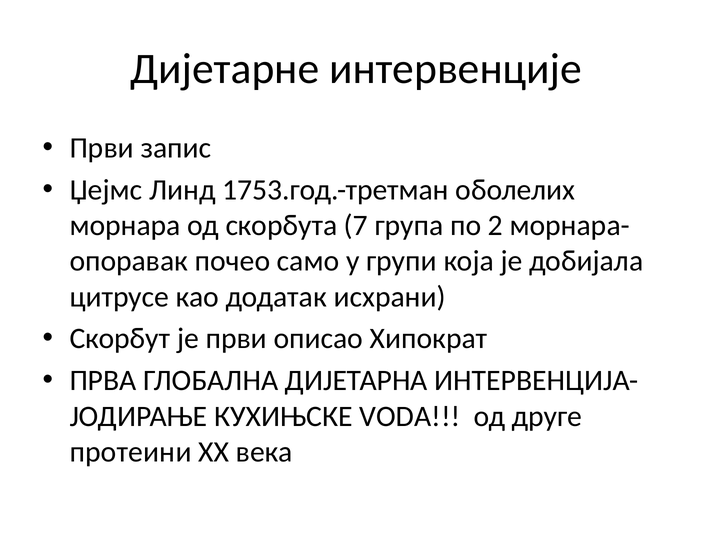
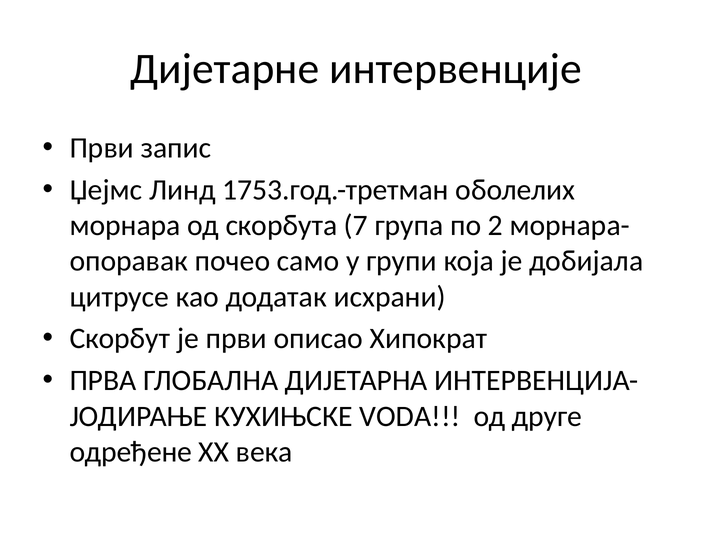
протеини: протеини -> одређене (131, 452)
